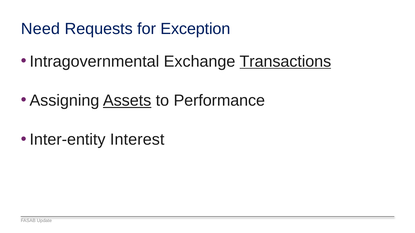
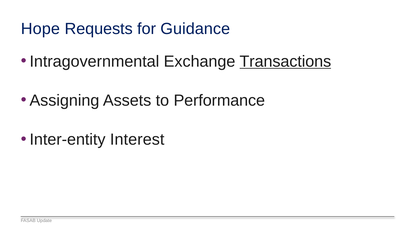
Need: Need -> Hope (40, 29)
Exception: Exception -> Guidance (195, 29)
Assets underline: present -> none (127, 101)
